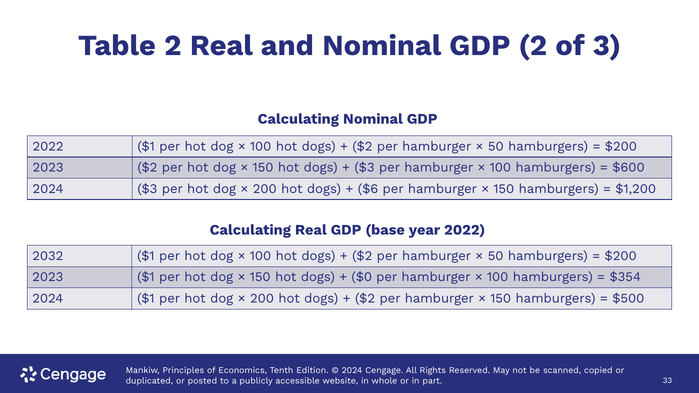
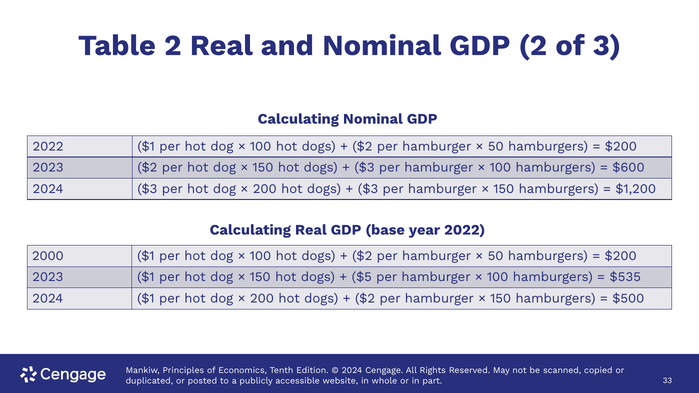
$6: $6 -> $3 (368, 189)
2032: 2032 -> 2000 (48, 256)
$0: $0 -> $5 (362, 277)
$354: $354 -> $535 (625, 277)
